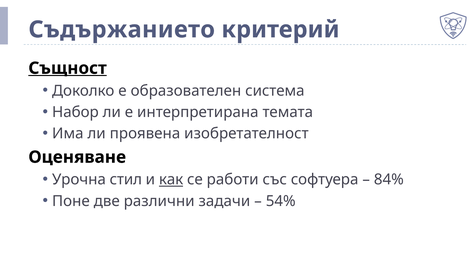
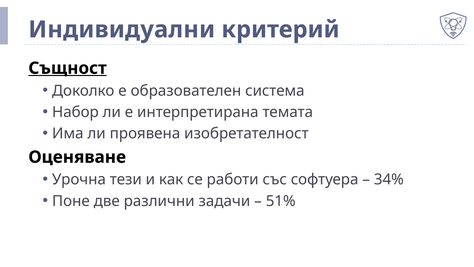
Съдържанието: Съдържанието -> Индивидуални (122, 30)
стил: стил -> тези (126, 179)
как underline: present -> none (171, 179)
84%: 84% -> 34% (389, 179)
54%: 54% -> 51% (281, 201)
